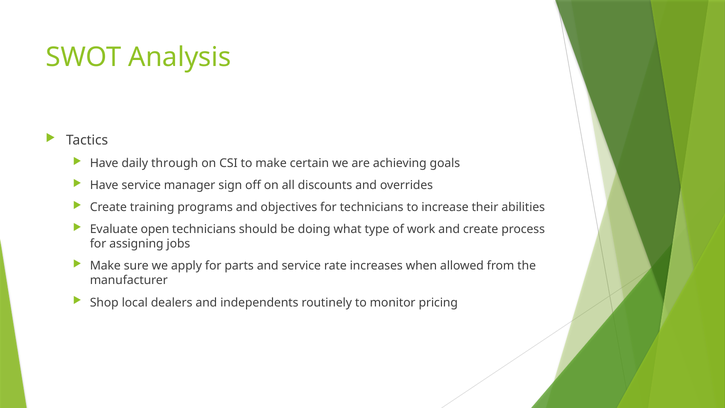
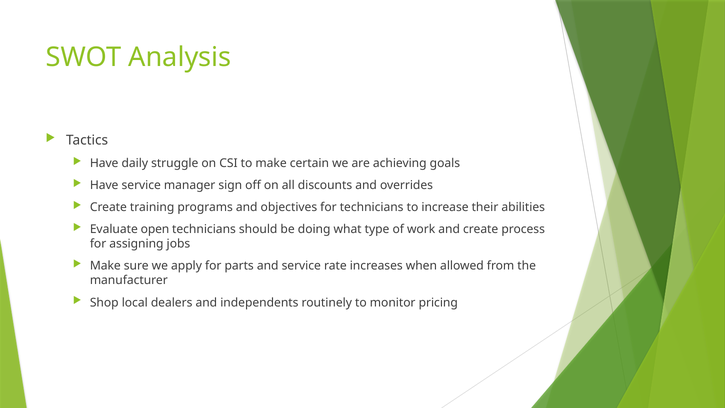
through: through -> struggle (175, 163)
